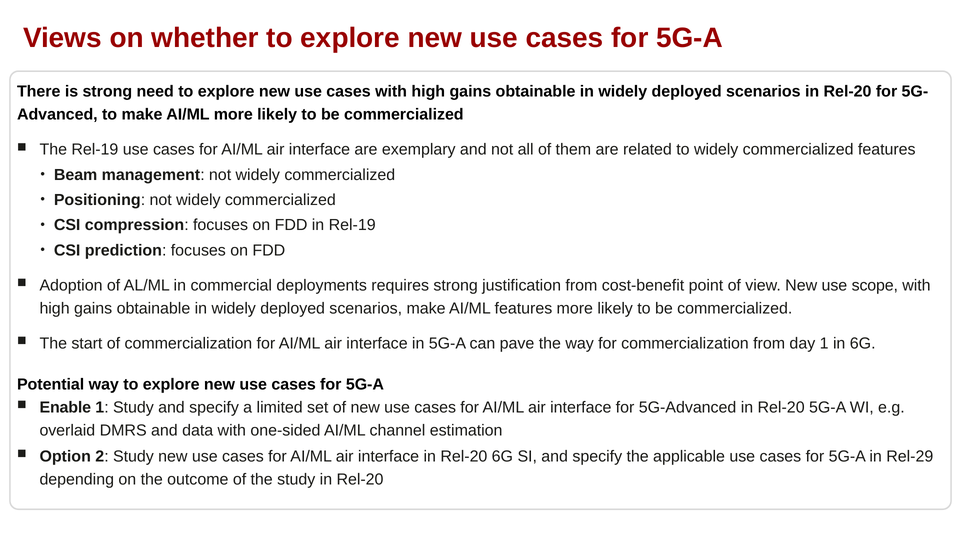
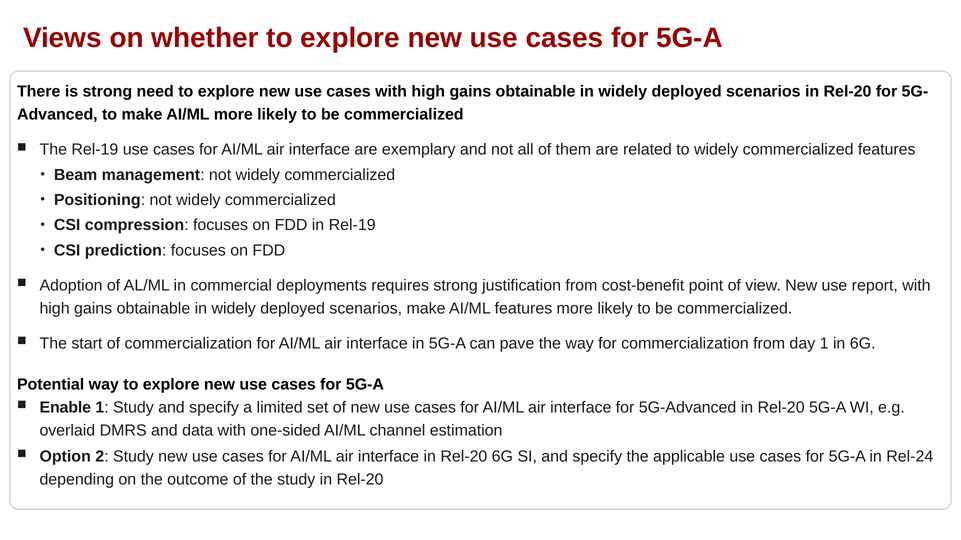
scope: scope -> report (875, 286)
Rel-29: Rel-29 -> Rel-24 (910, 457)
